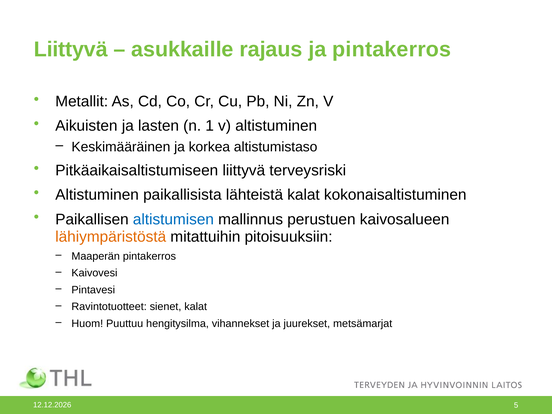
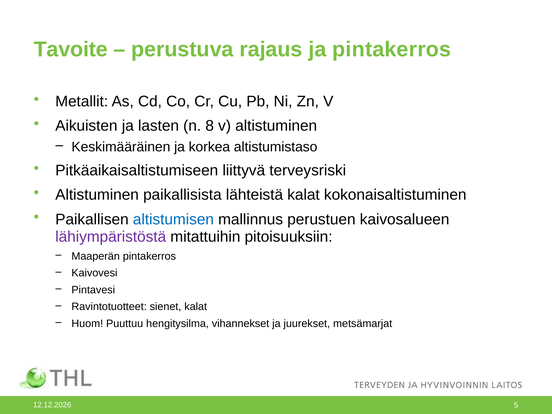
Liittyvä: Liittyvä -> Tavoite (71, 49)
asukkaille: asukkaille -> perustuva (182, 49)
1: 1 -> 8 (210, 126)
lähiympäristöstä colour: orange -> purple (111, 237)
